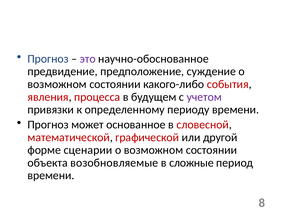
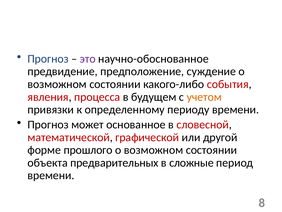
учетом colour: purple -> orange (204, 97)
сценарии: сценарии -> прошлого (88, 150)
возобновляемые: возобновляемые -> предварительных (114, 162)
